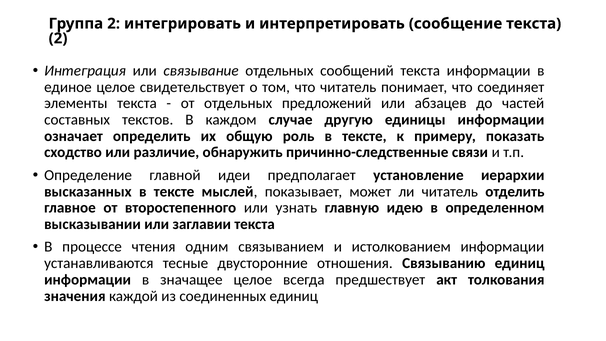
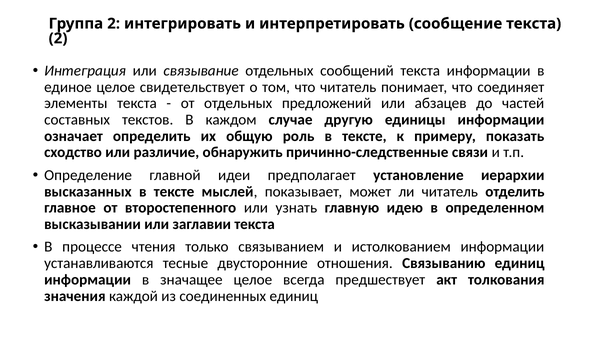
одним: одним -> только (207, 247)
